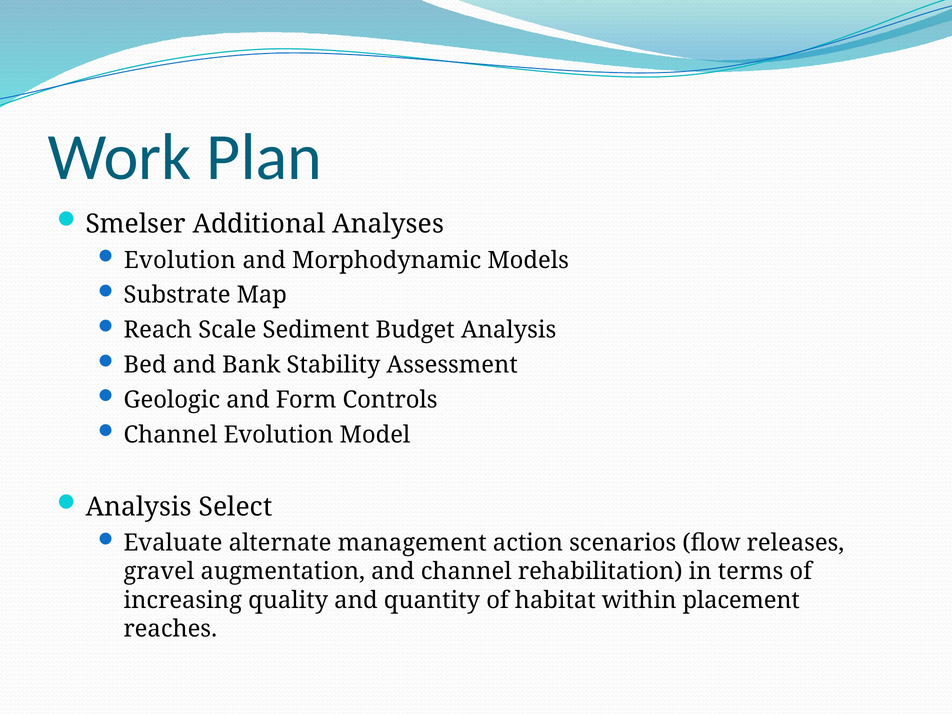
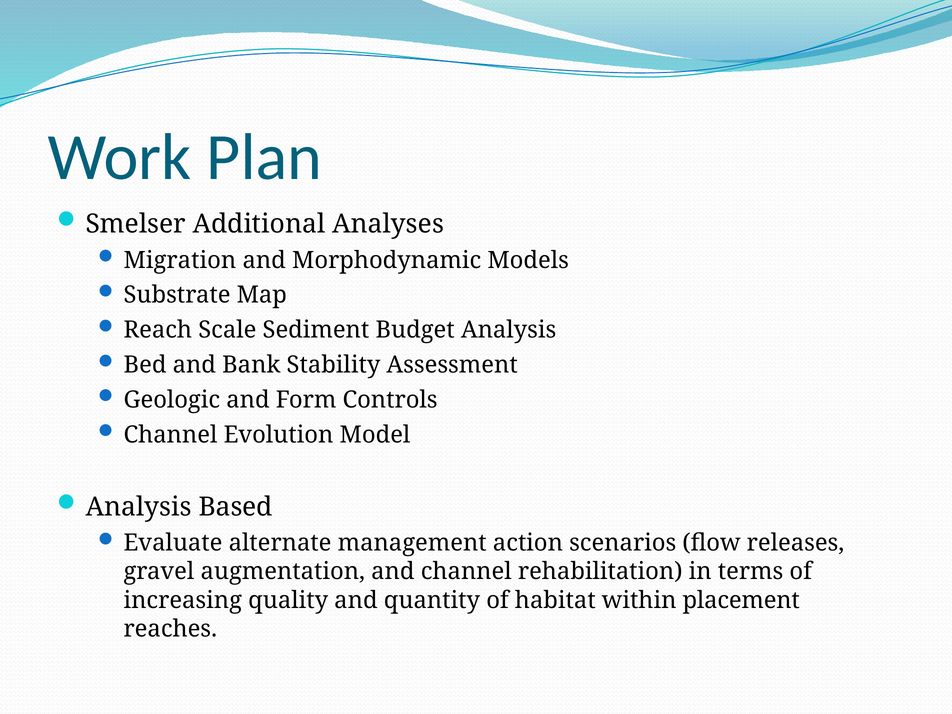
Evolution: Evolution -> Migration (180, 260)
Select: Select -> Based (236, 507)
